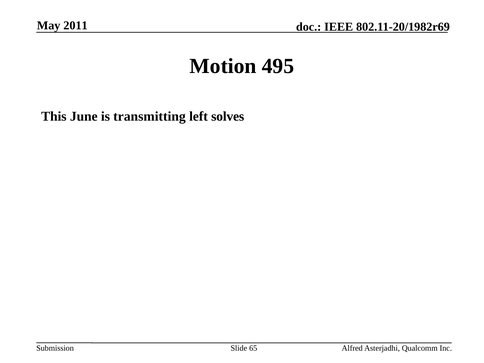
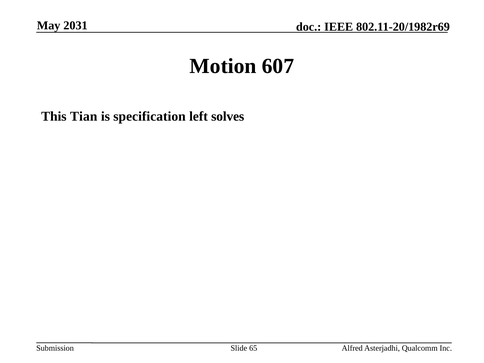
2011: 2011 -> 2031 (76, 26)
495: 495 -> 607 (278, 66)
June: June -> Tian (84, 116)
transmitting: transmitting -> specification (149, 116)
